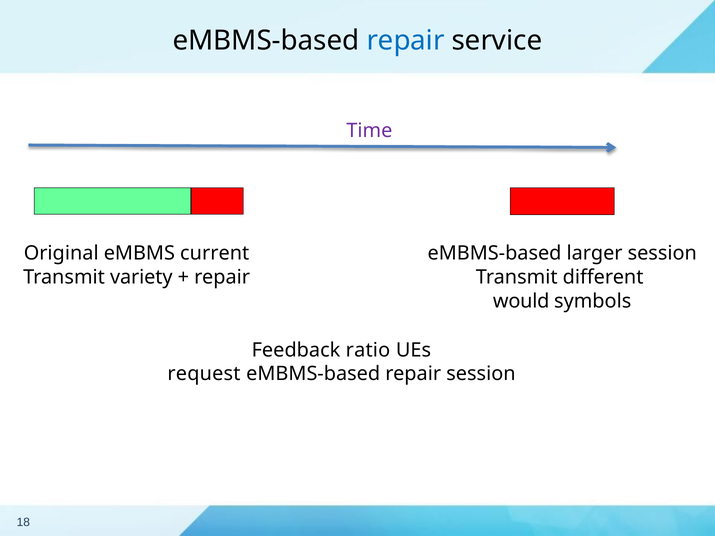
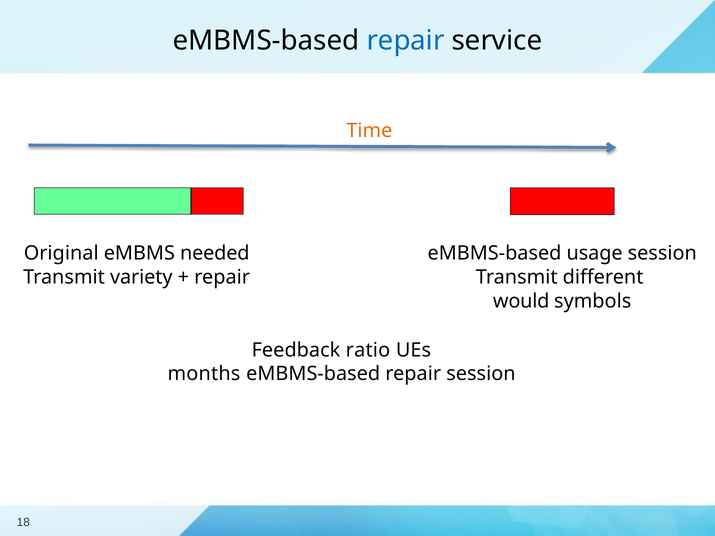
Time colour: purple -> orange (369, 131)
current: current -> needed (215, 253)
larger: larger -> usage (595, 253)
request: request -> months (204, 374)
